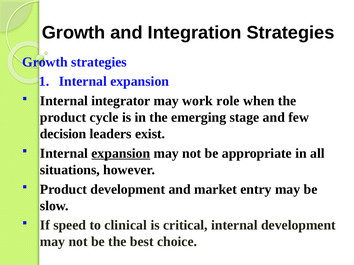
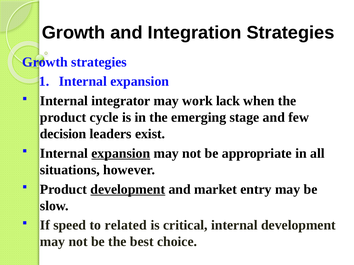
role: role -> lack (228, 101)
development underline: none -> present (128, 190)
clinical: clinical -> related (126, 226)
